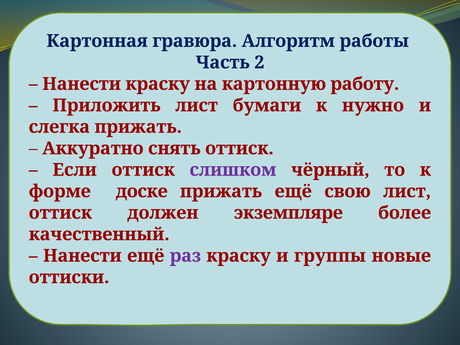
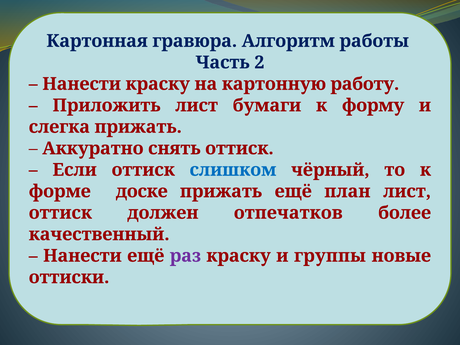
нужно: нужно -> форму (373, 105)
слишком colour: purple -> blue (233, 170)
свою: свою -> план (347, 191)
экземпляре: экземпляре -> отпечатков (288, 213)
